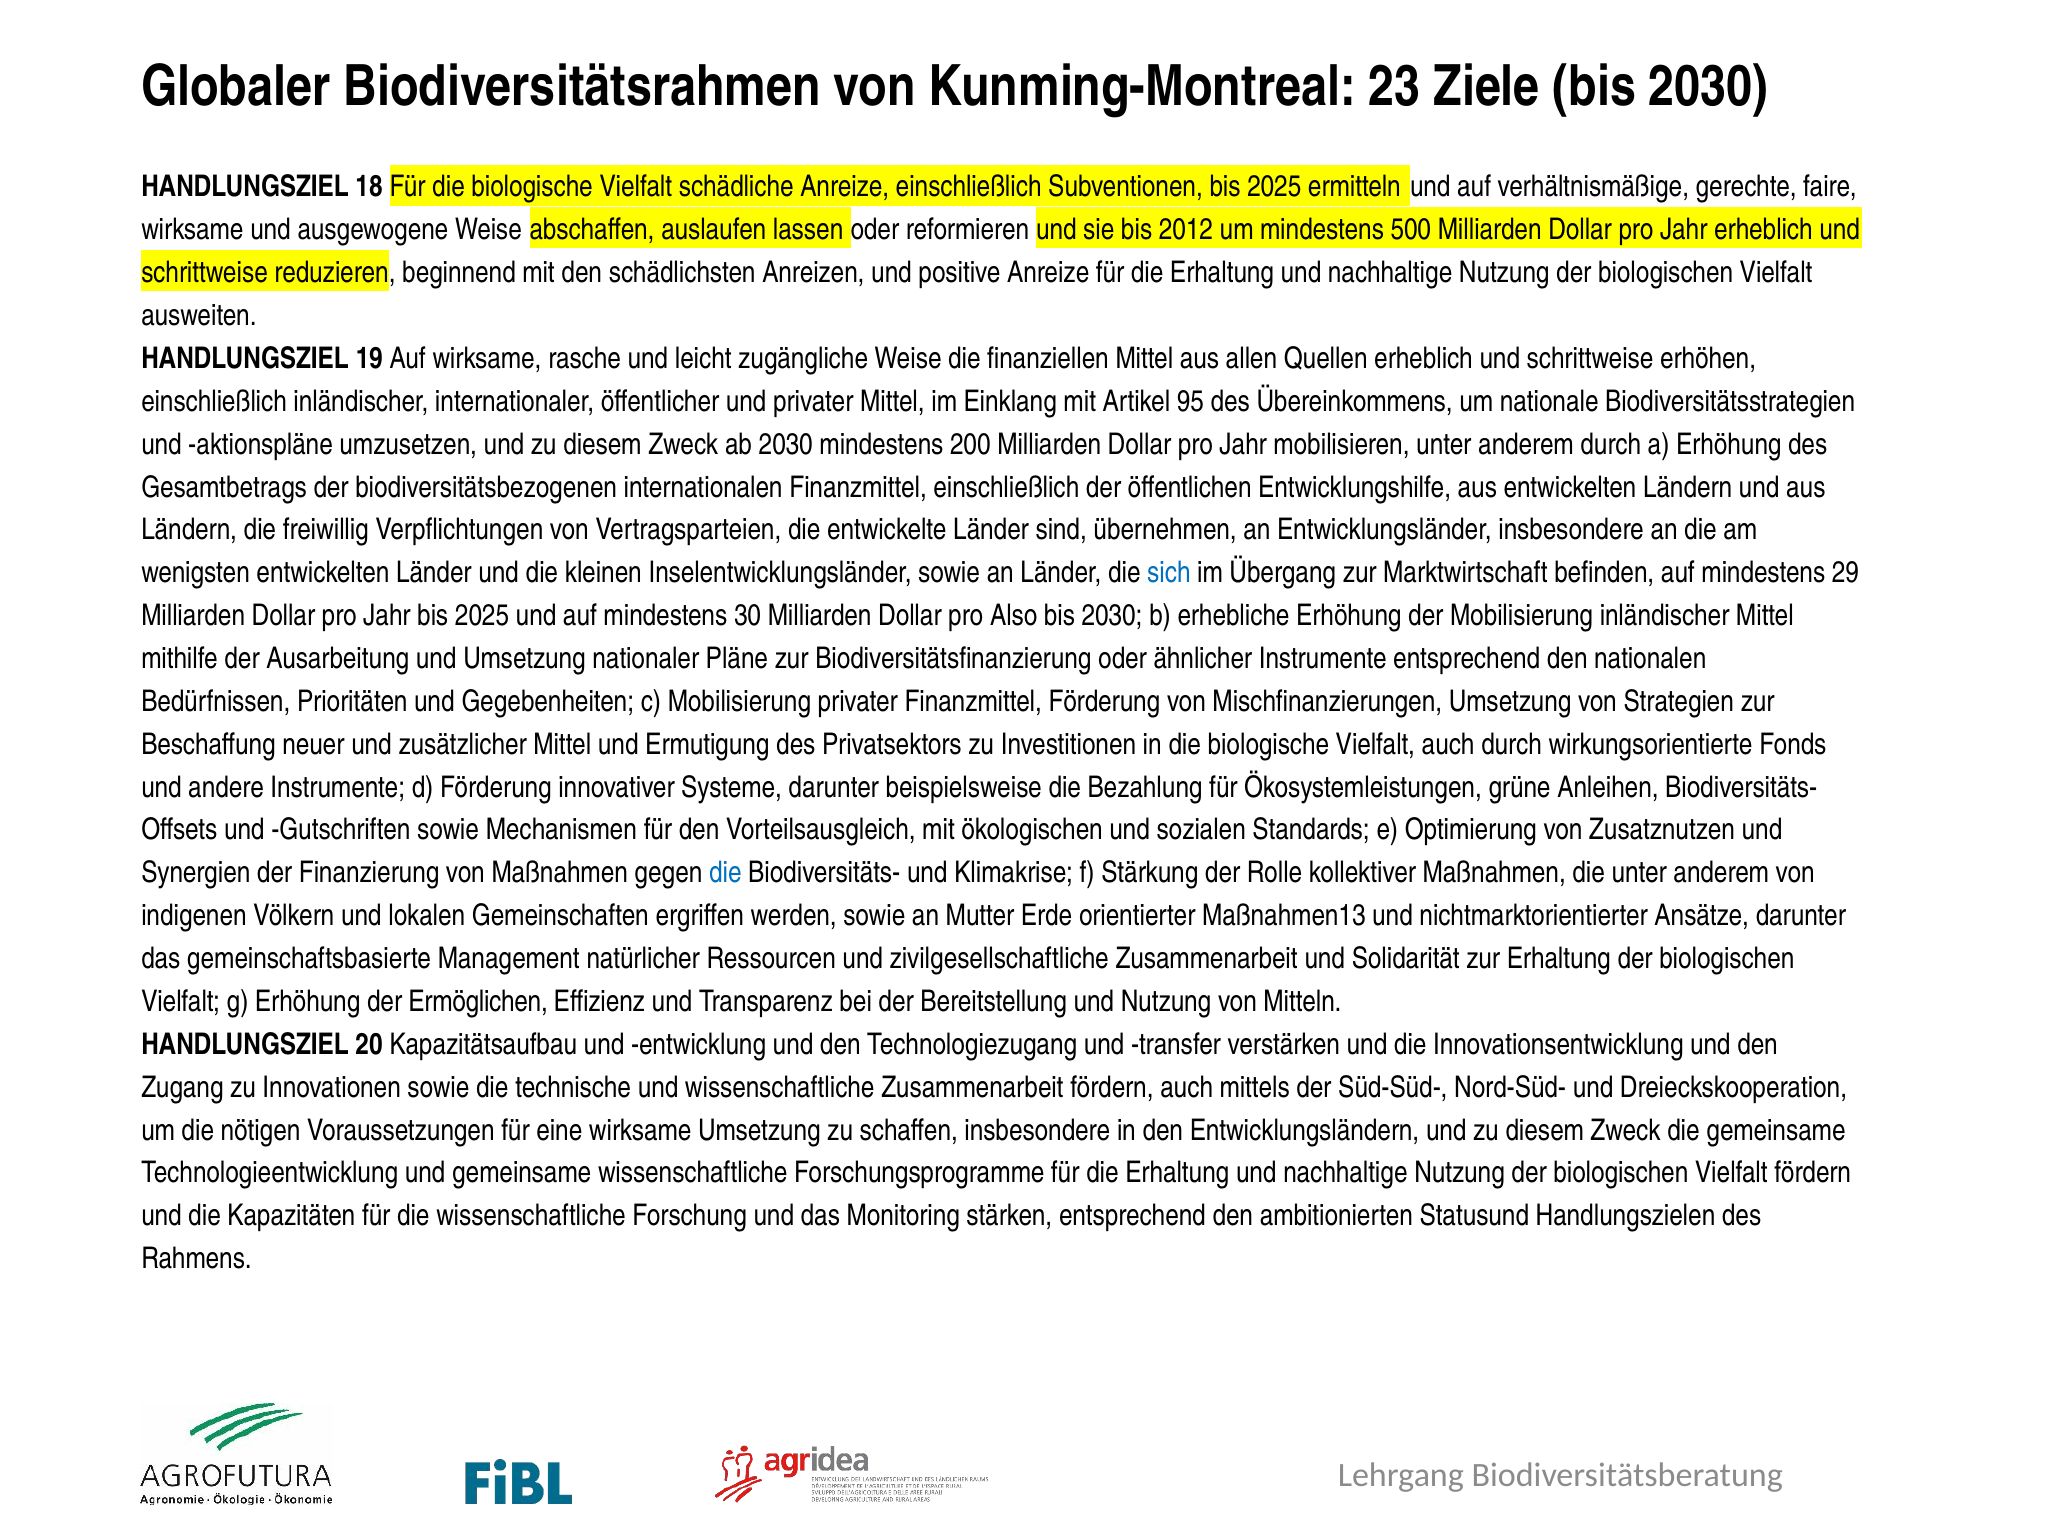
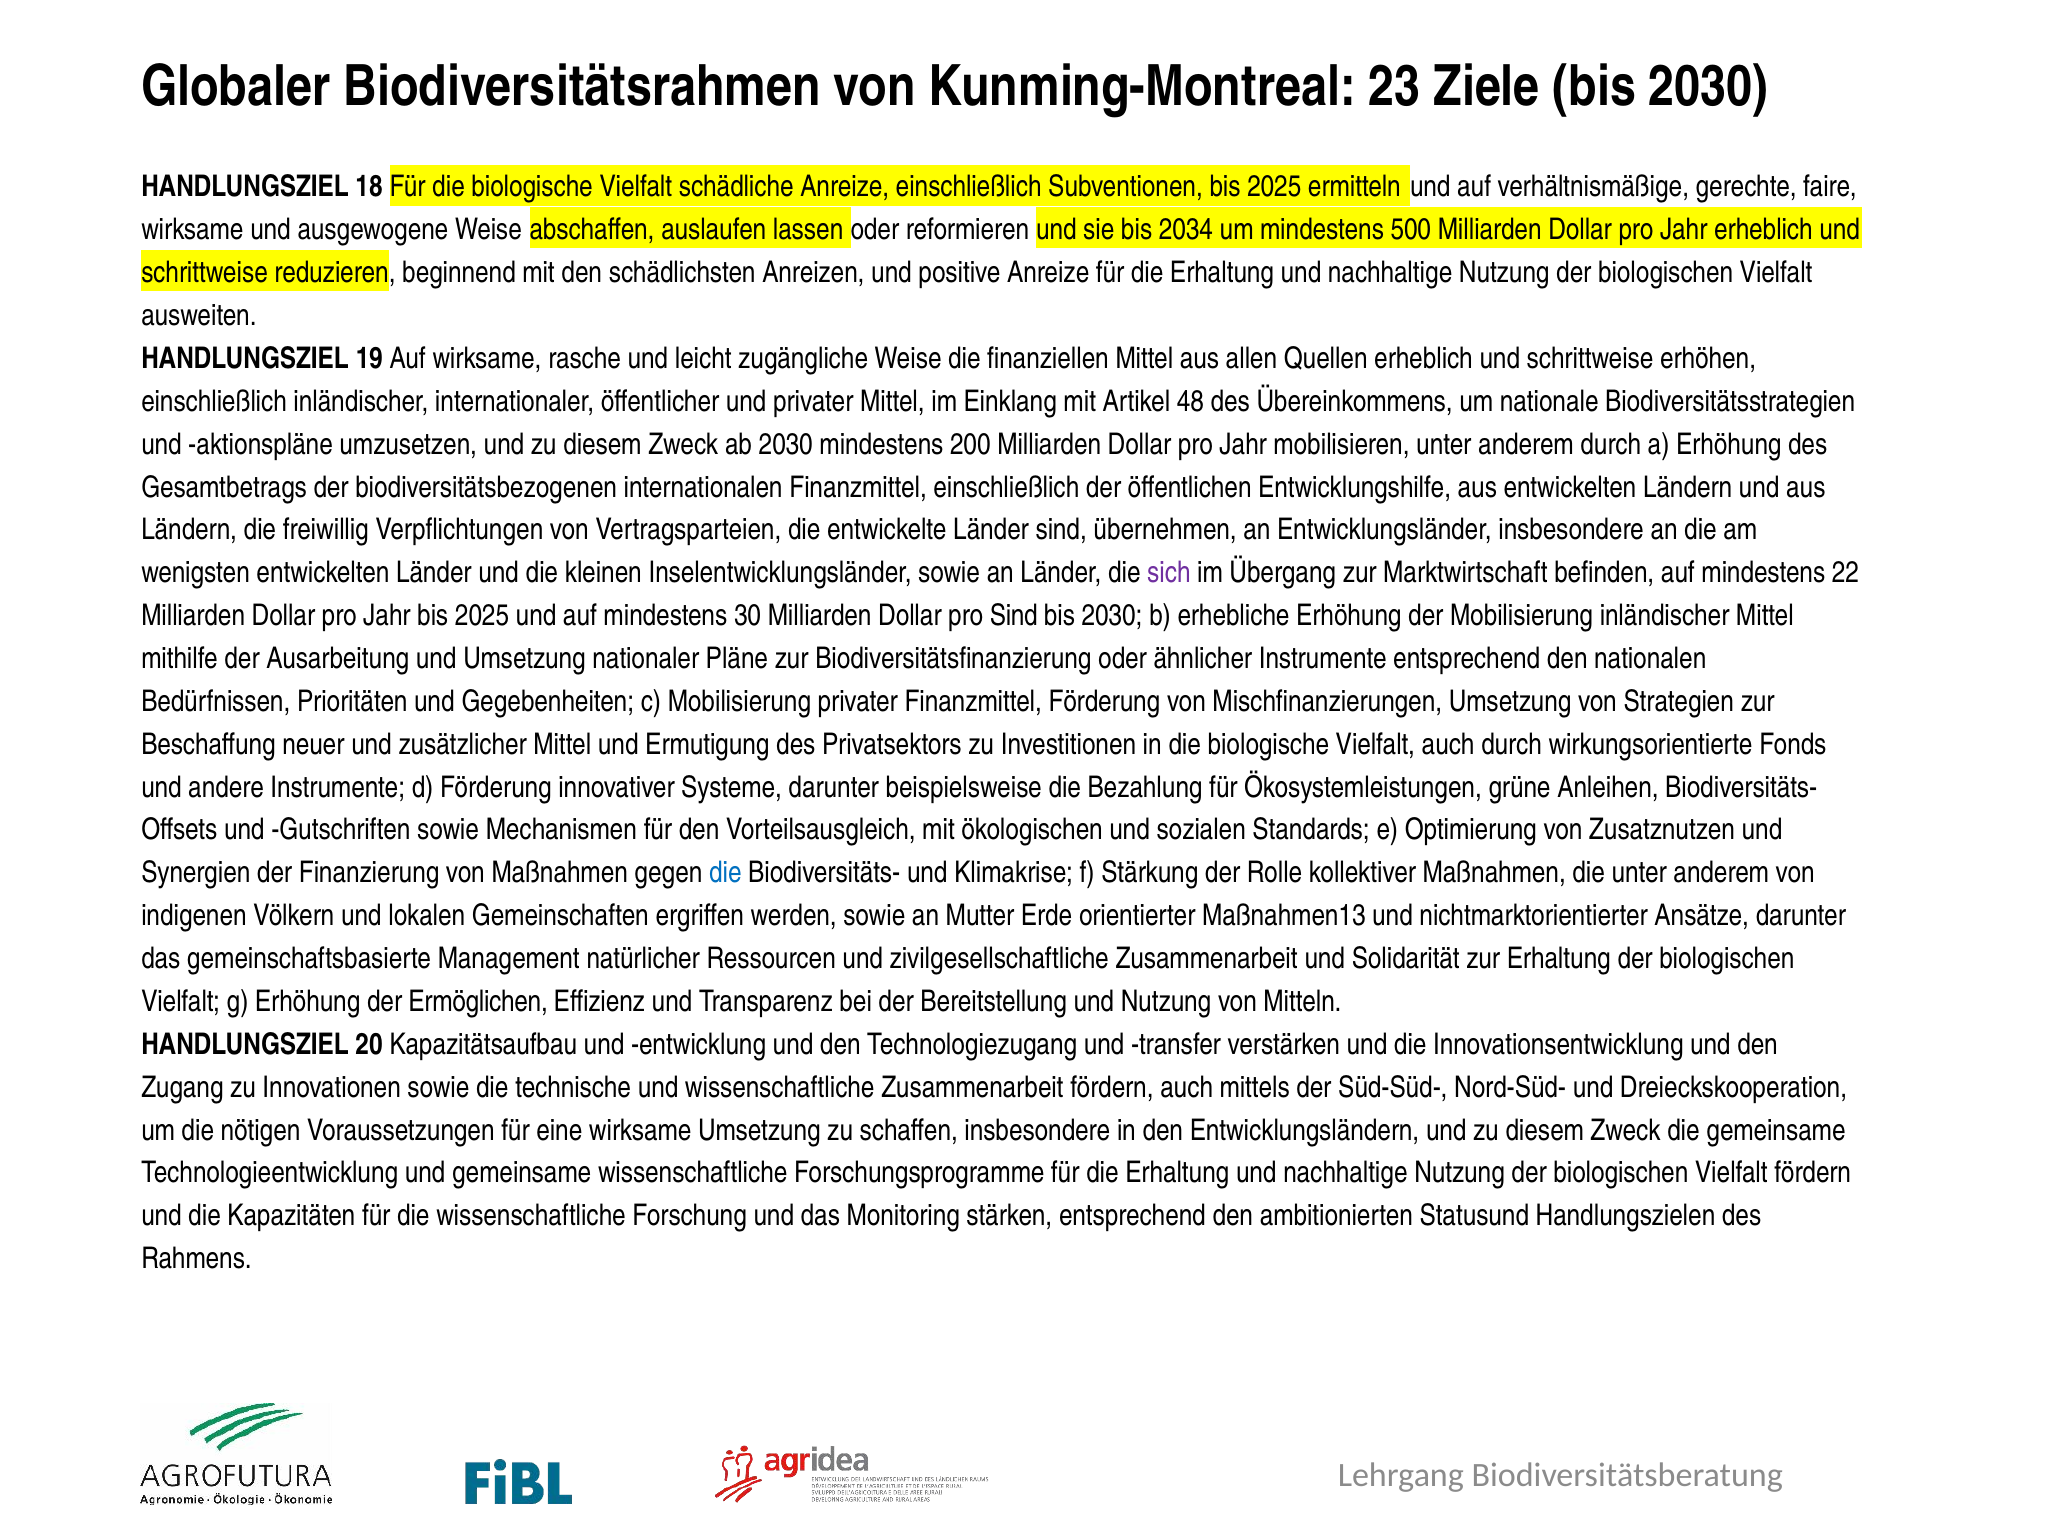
2012: 2012 -> 2034 (1186, 230)
95: 95 -> 48 (1190, 401)
sich colour: blue -> purple (1169, 573)
29: 29 -> 22 (1845, 573)
pro Also: Also -> Sind (1014, 616)
